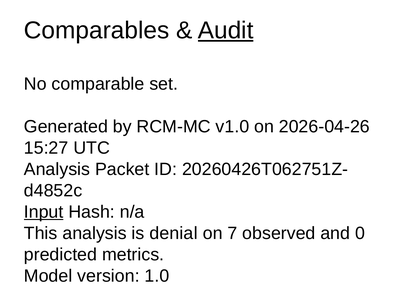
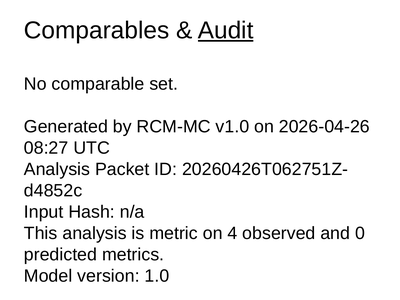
15:27: 15:27 -> 08:27 (46, 148)
Input underline: present -> none (44, 212)
denial: denial -> metric (174, 233)
7: 7 -> 4 (232, 233)
